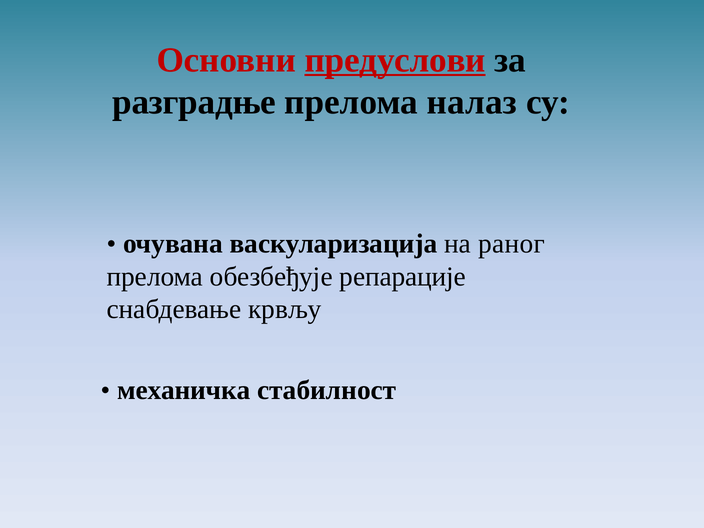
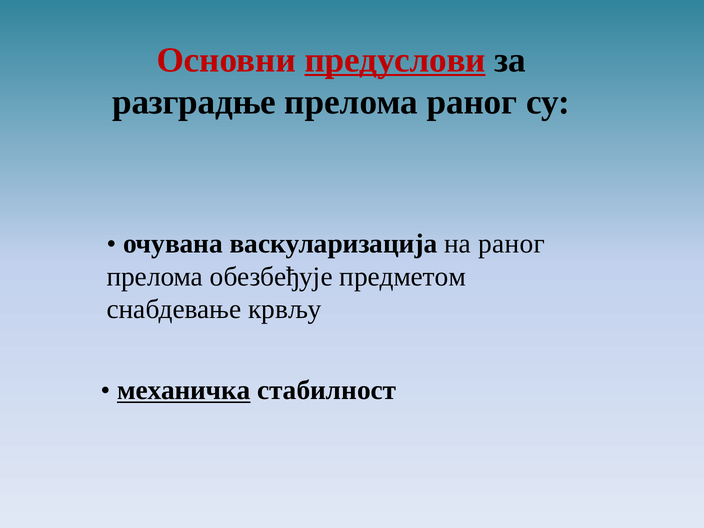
прелома налаз: налаз -> раног (472, 102)
репарације: репарације -> предметом (403, 277)
механичка underline: none -> present (184, 390)
